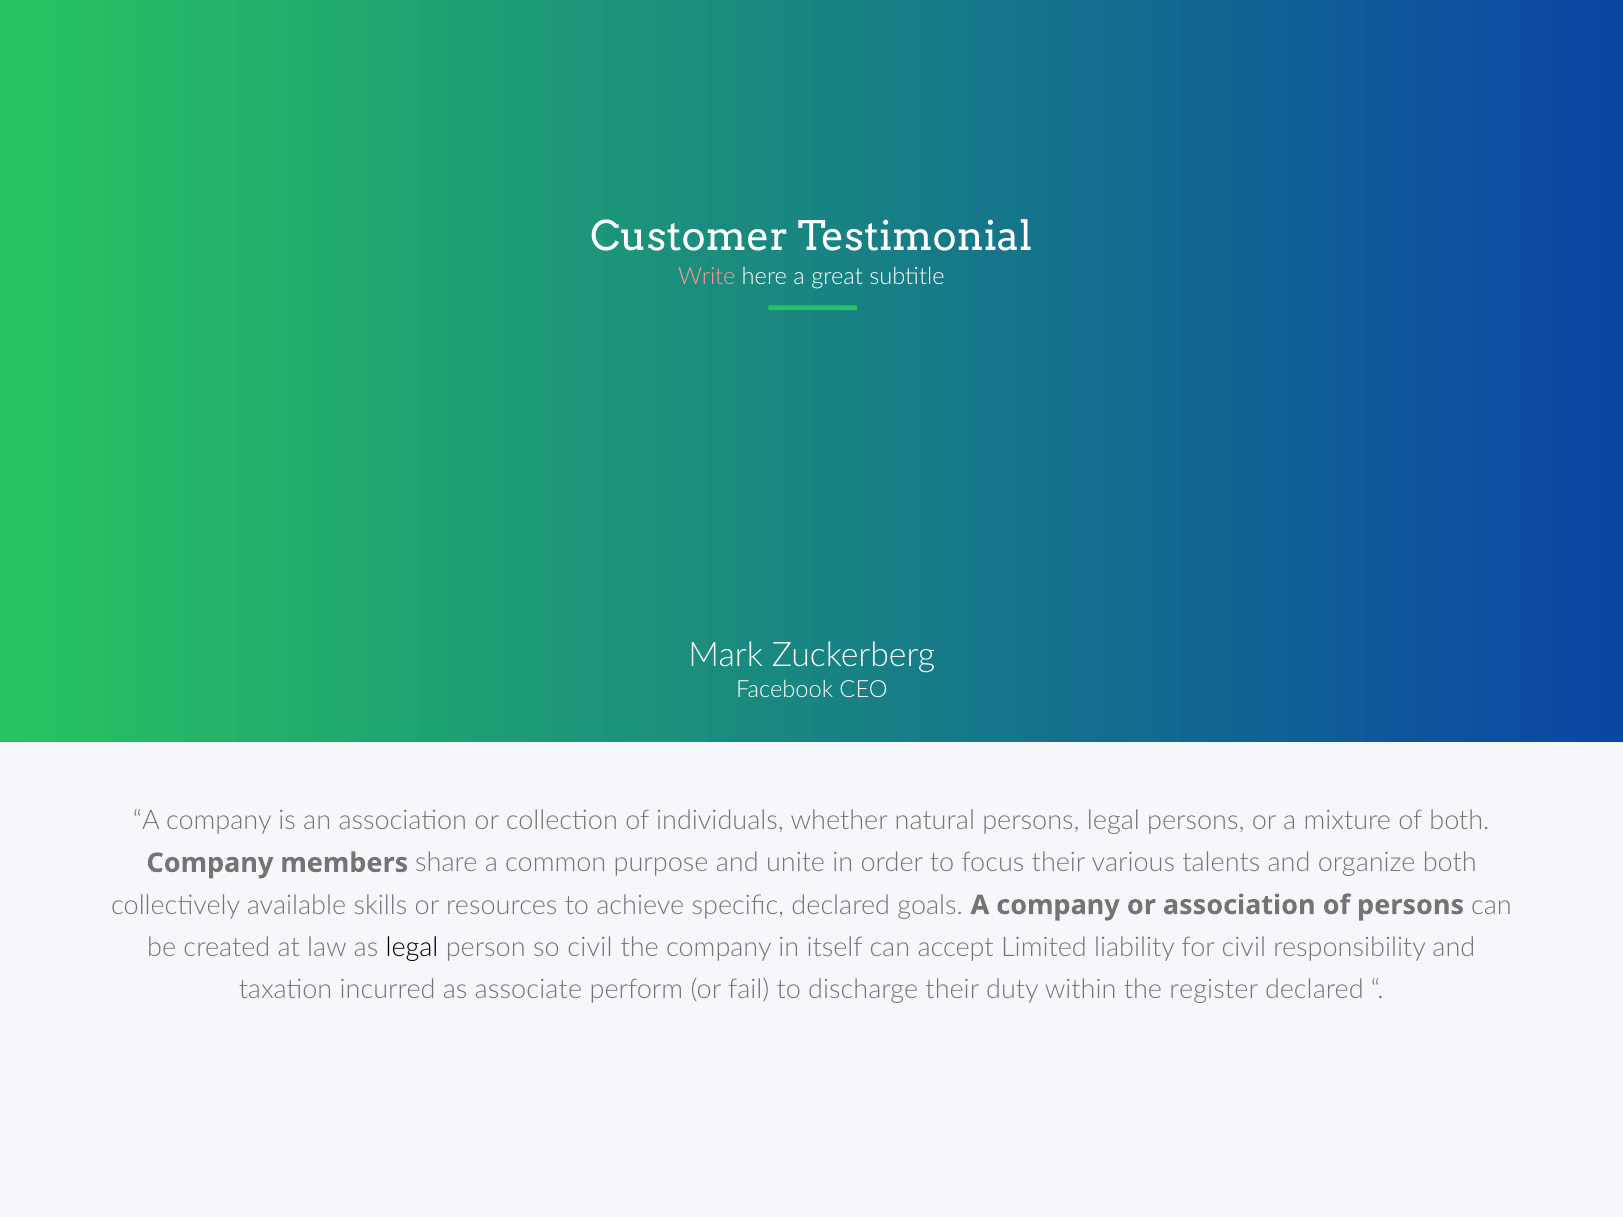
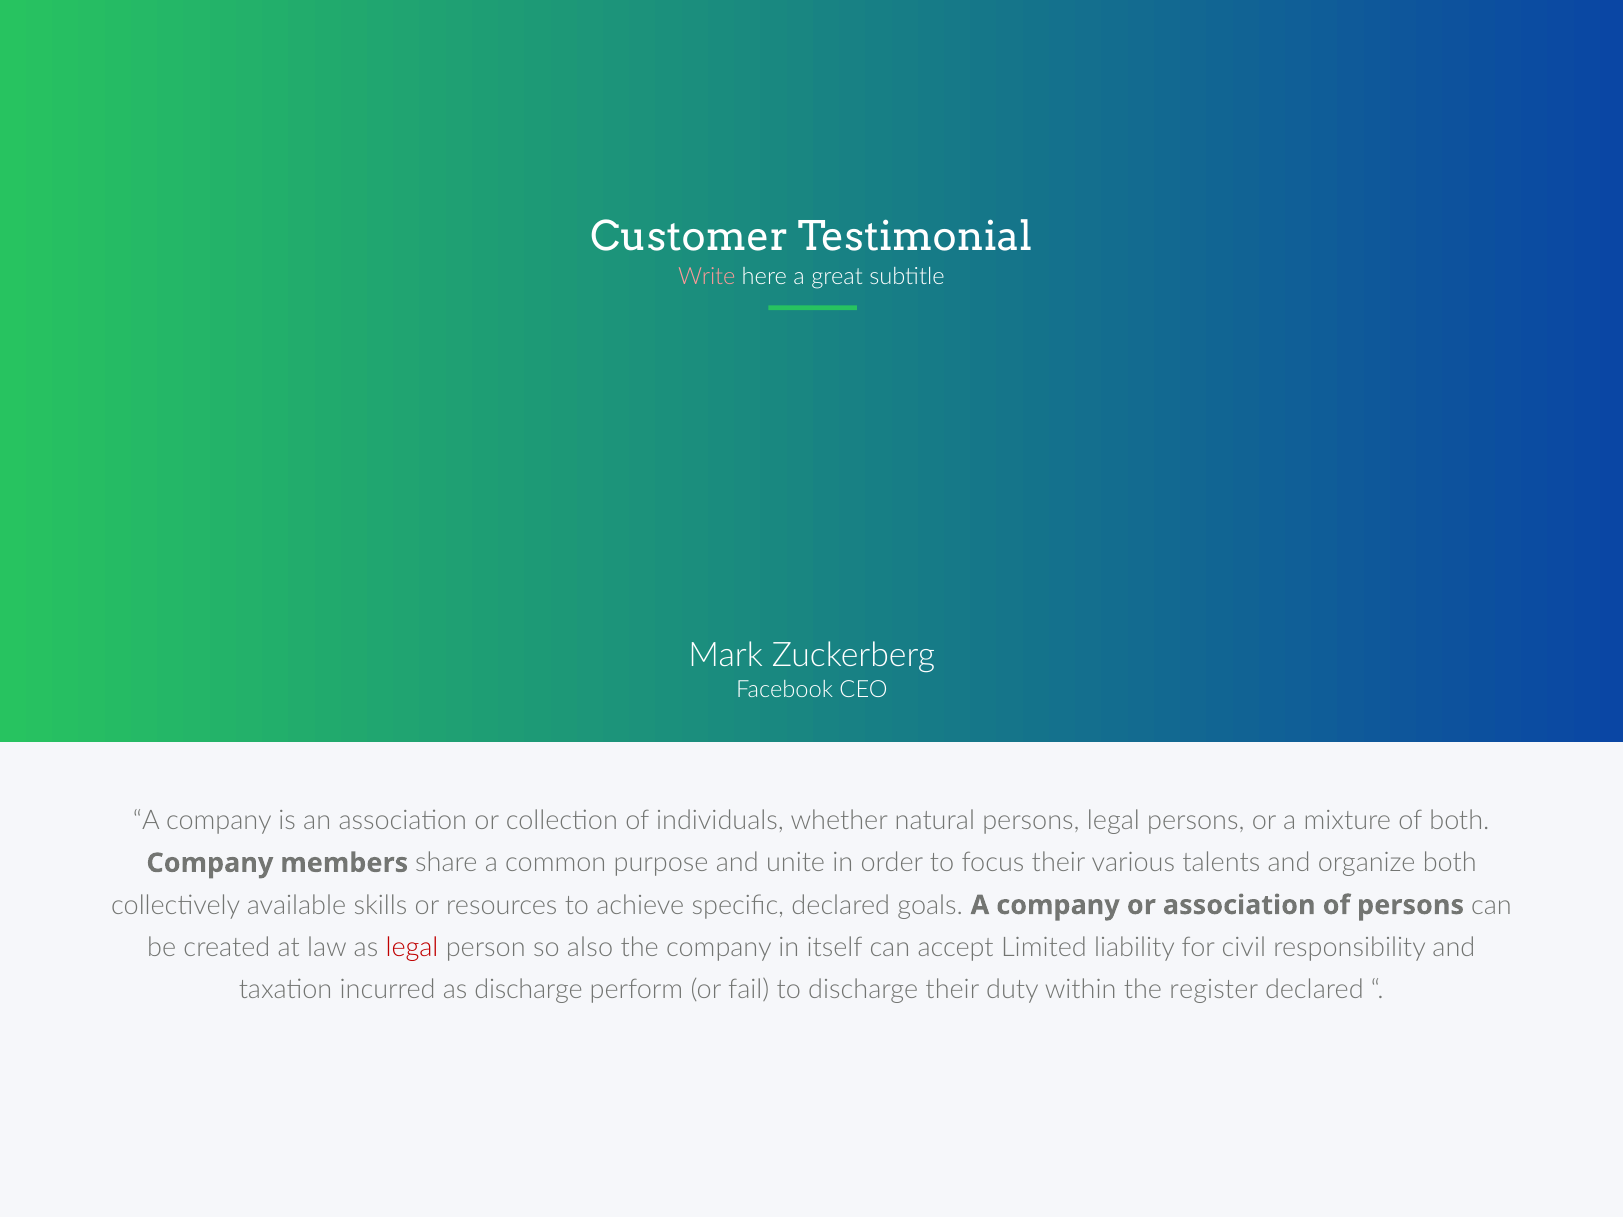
legal colour: black -> red (412, 948)
so civil: civil -> also (590, 948)
as associate: associate -> discharge (529, 990)
